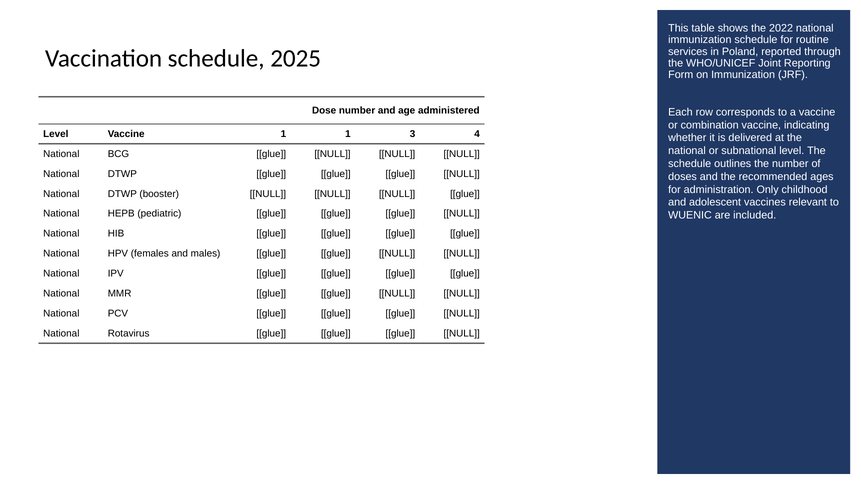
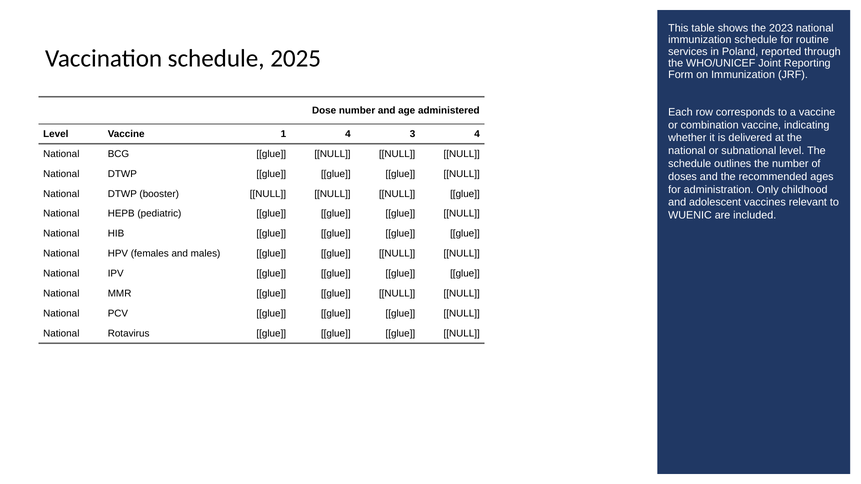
2022: 2022 -> 2023 (781, 28)
1 1: 1 -> 4 (348, 134)
